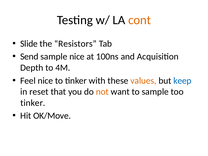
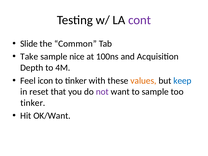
cont colour: orange -> purple (140, 20)
Resistors: Resistors -> Common (75, 44)
Send: Send -> Take (29, 57)
Feel nice: nice -> icon (45, 81)
not colour: orange -> purple (102, 92)
OK/Move: OK/Move -> OK/Want (52, 116)
